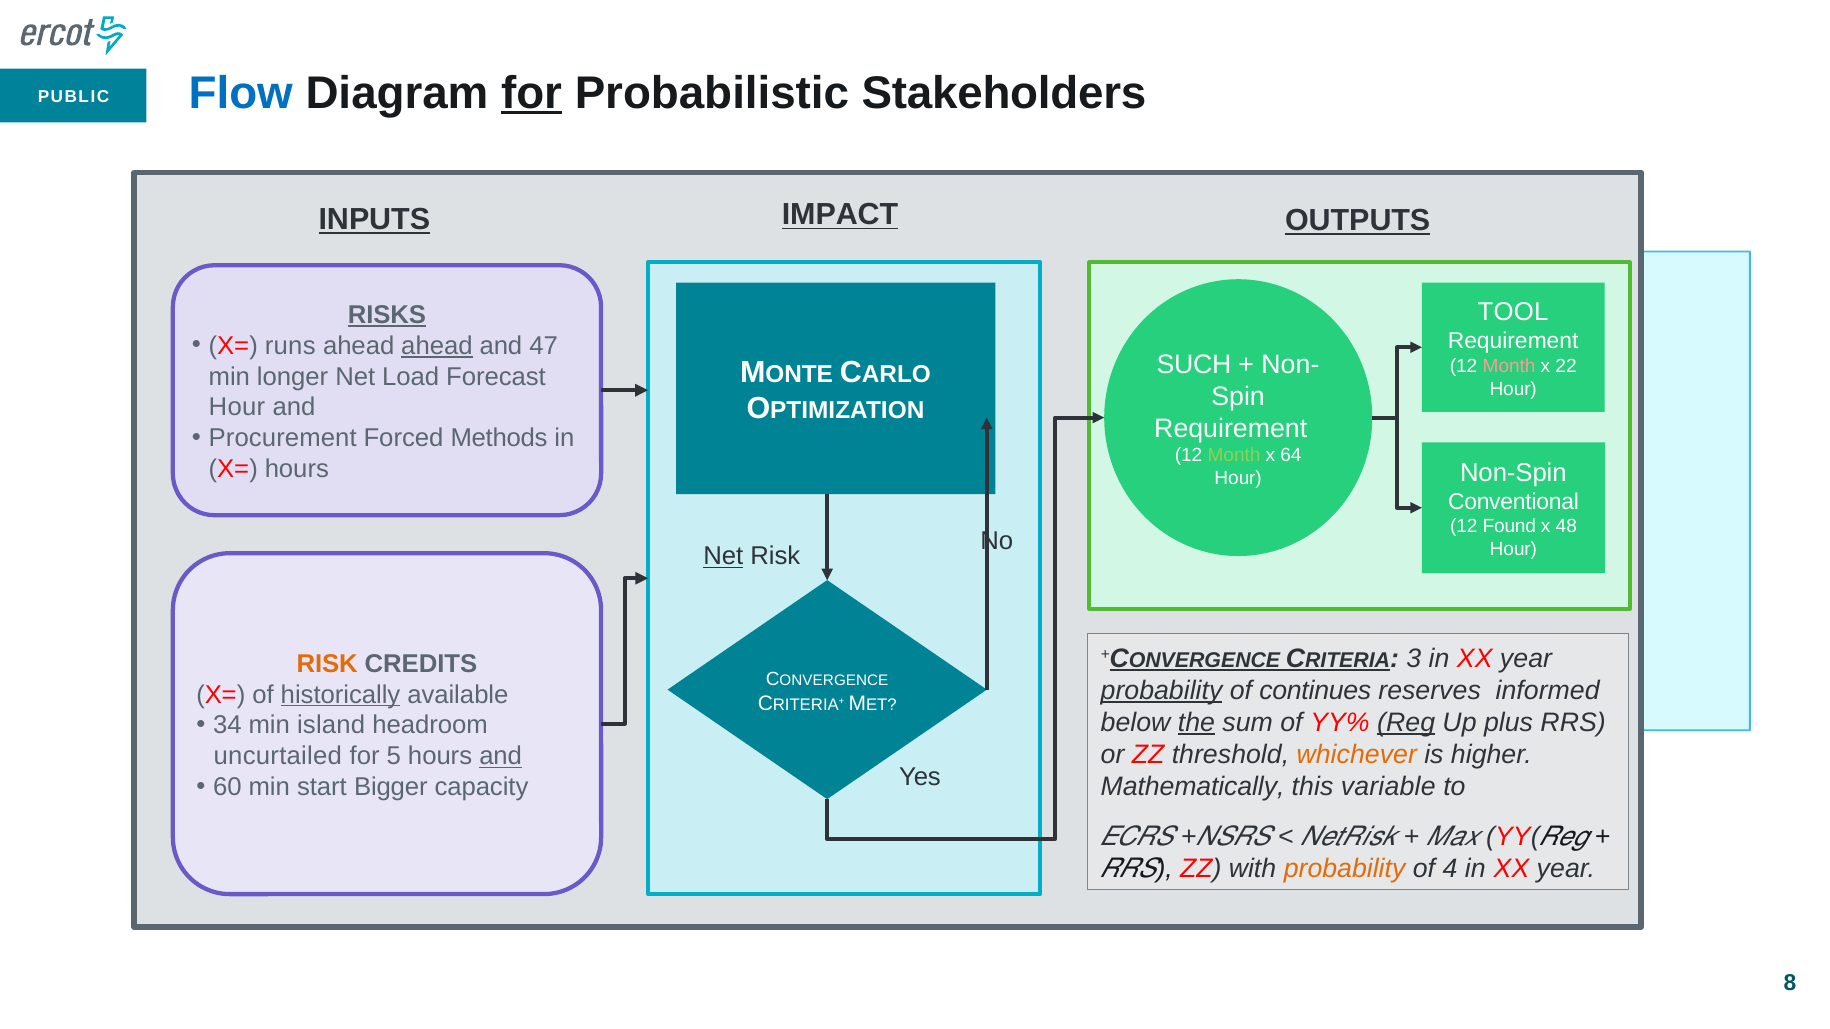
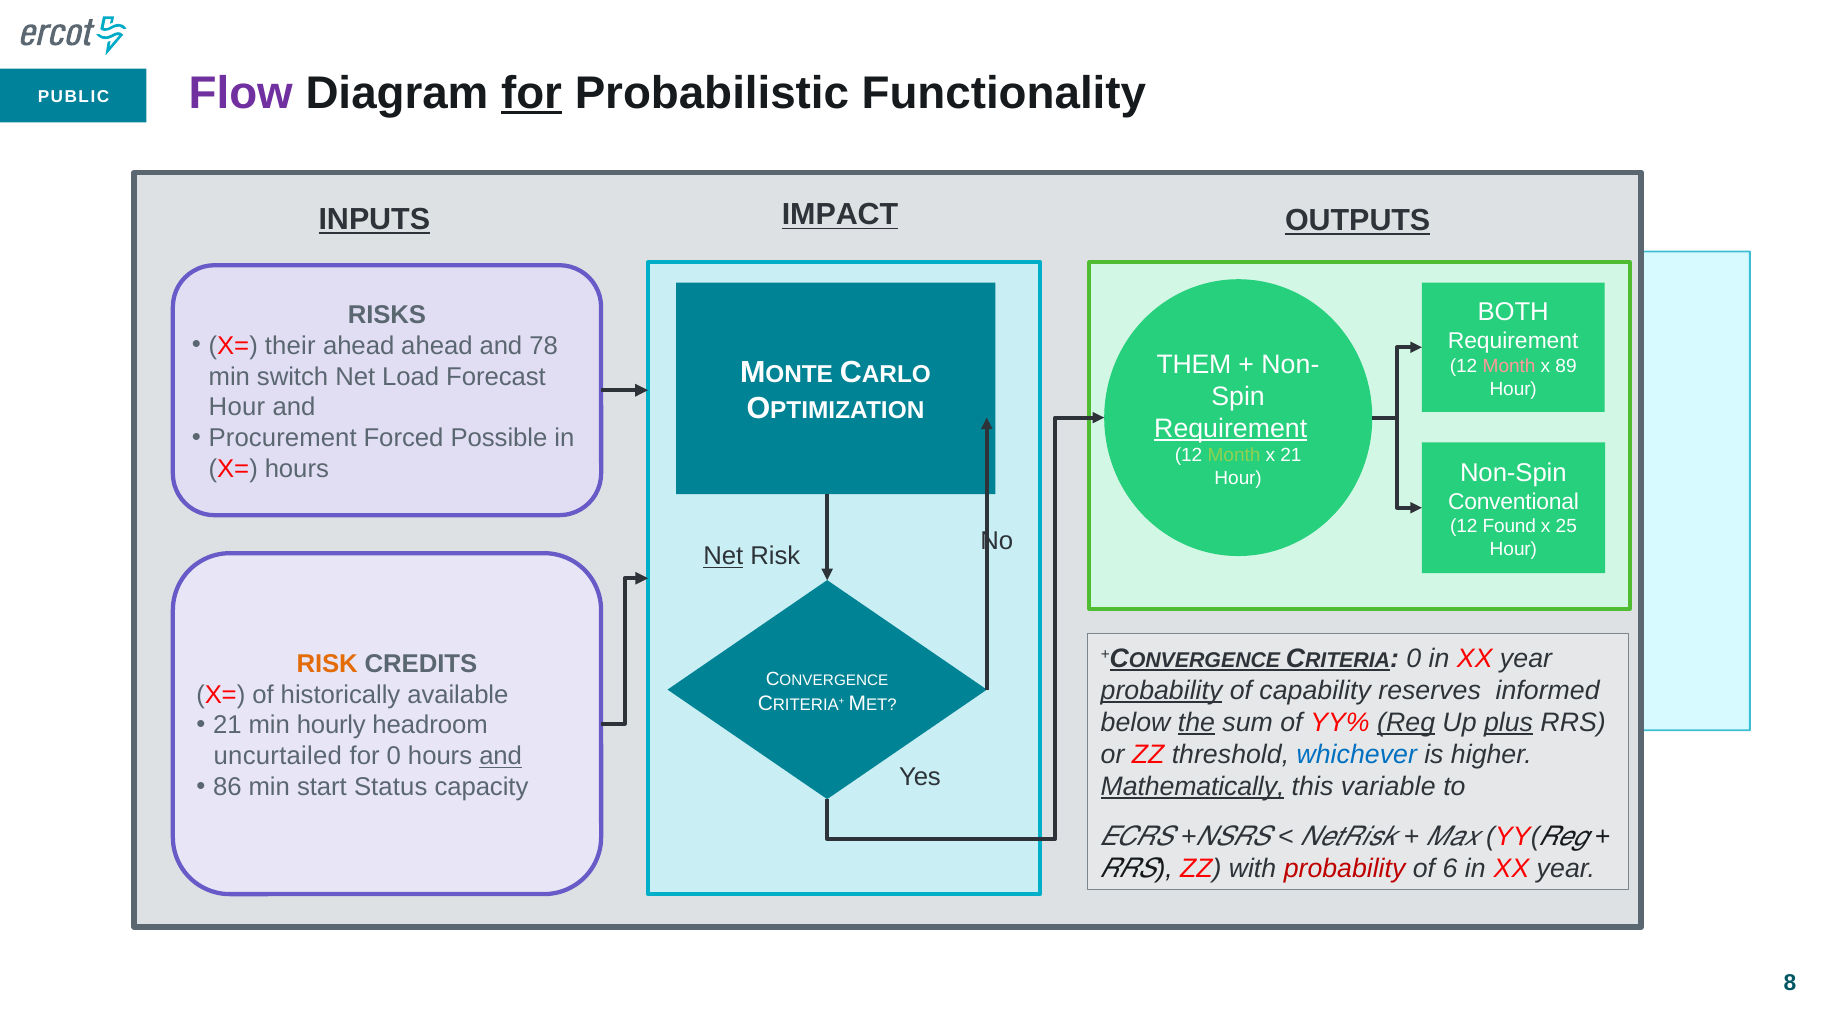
Flow colour: blue -> purple (241, 93)
Stakeholders: Stakeholders -> Functionality (1004, 93)
TOOL: TOOL -> BOTH (1513, 313)
RISKS underline: present -> none (387, 315)
runs: runs -> their (290, 346)
ahead underline: present -> none (437, 346)
47: 47 -> 78 (544, 346)
SUCH: SUCH -> THEM (1194, 365)
22: 22 -> 89 (1566, 366)
longer: longer -> switch (293, 377)
Requirement underline: none -> present (1231, 429)
Methods: Methods -> Possible (499, 438)
x 64: 64 -> 21 (1291, 456)
48: 48 -> 25 (1566, 527)
3: 3 -> 0 (1414, 659)
continues: continues -> capability (1315, 691)
historically underline: present -> none (341, 695)
plus underline: none -> present (1509, 723)
34: 34 -> 21 (227, 726)
island: island -> hourly (331, 726)
whichever colour: orange -> blue (1357, 755)
for 5: 5 -> 0 (394, 757)
60: 60 -> 86 (227, 787)
Bigger: Bigger -> Status (391, 787)
Mathematically underline: none -> present (1193, 787)
probability colour: orange -> red (1345, 869)
4: 4 -> 6 (1450, 869)
